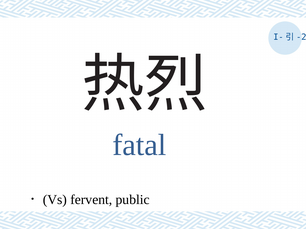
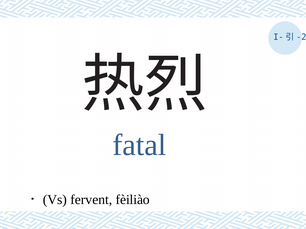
public: public -> fèiliào (133, 200)
